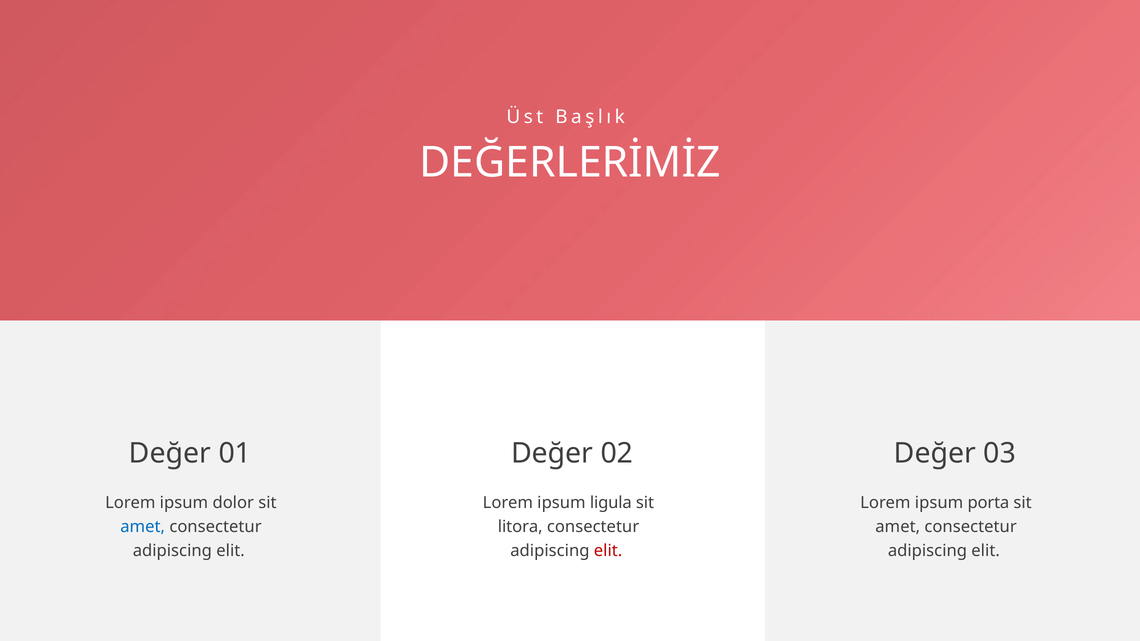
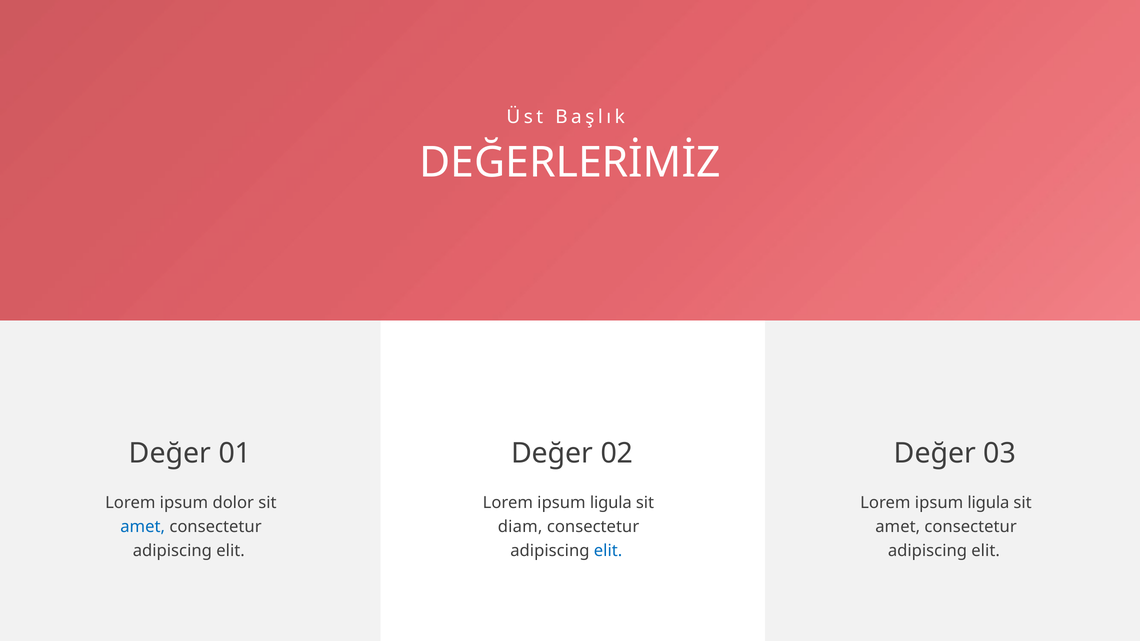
porta: porta -> ligula (988, 503)
litora: litora -> diam (520, 527)
elit colour: red -> blue (608, 551)
